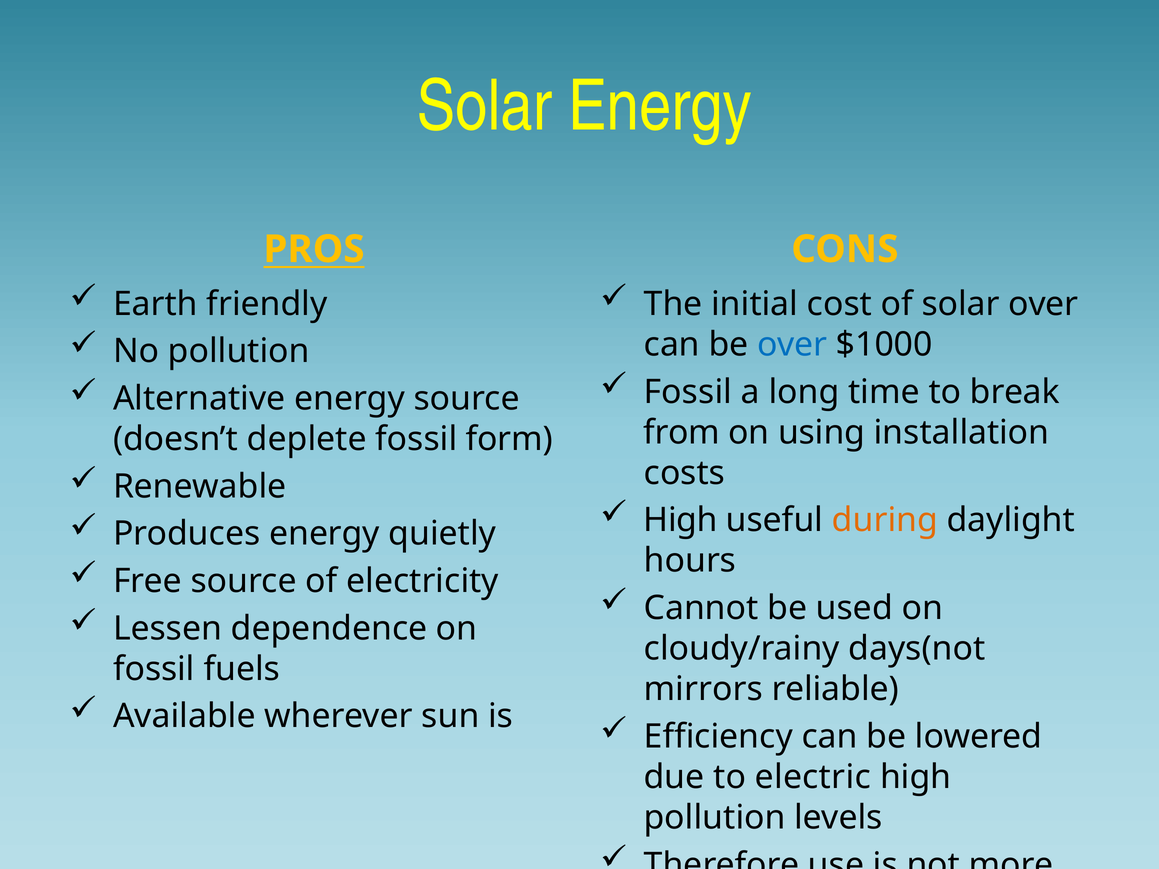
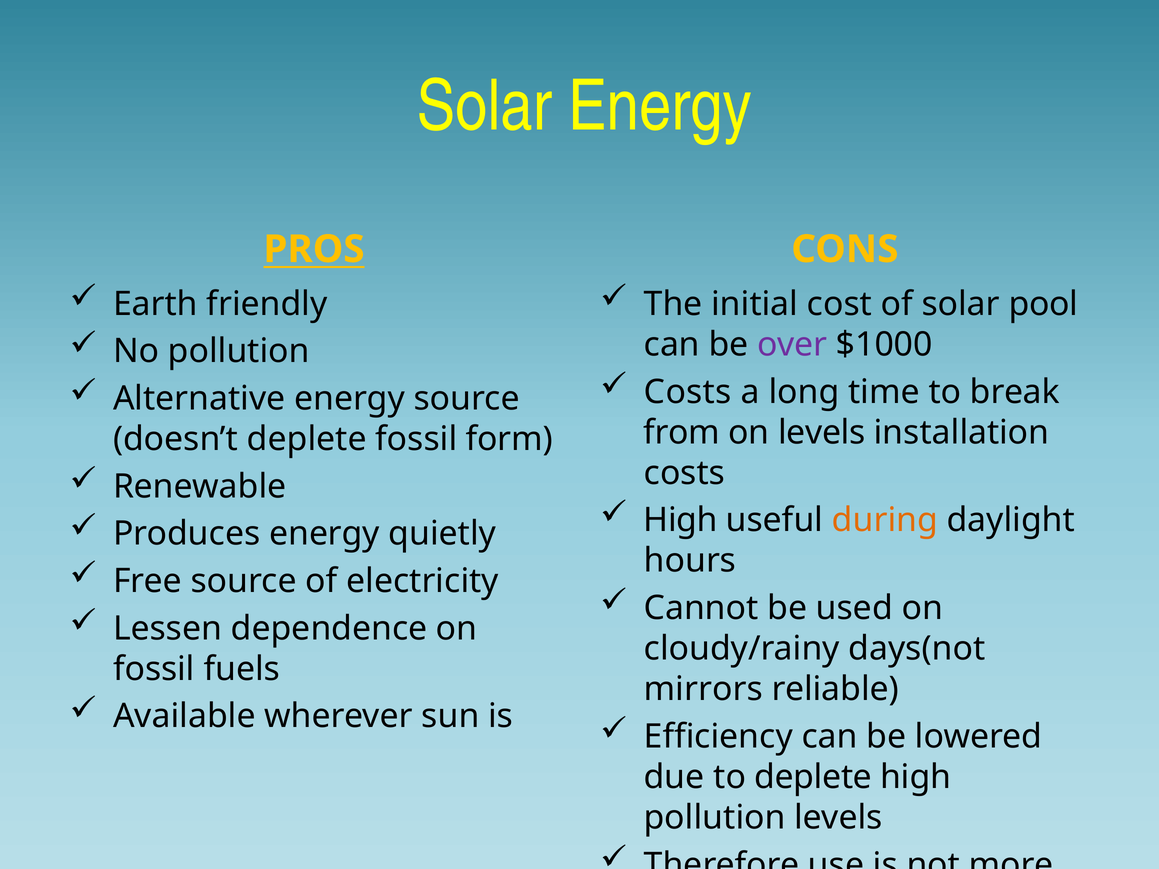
solar over: over -> pool (1043, 304)
over colour: blue -> purple (792, 345)
Fossil: Fossil -> Costs (688, 392)
on using: using -> levels (822, 433)
to electric: electric -> deplete (813, 777)
